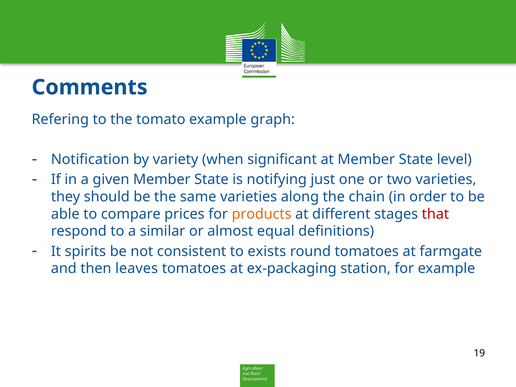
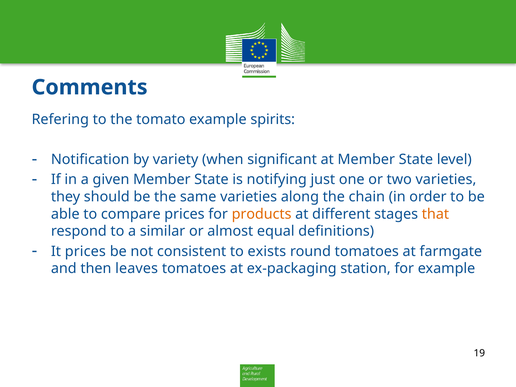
graph: graph -> spirits (273, 119)
that colour: red -> orange (435, 214)
It spirits: spirits -> prices (85, 251)
